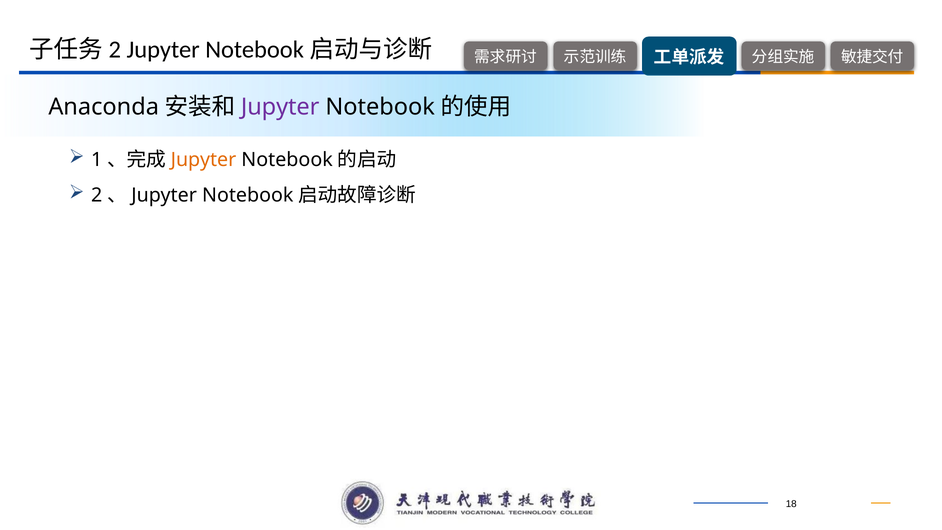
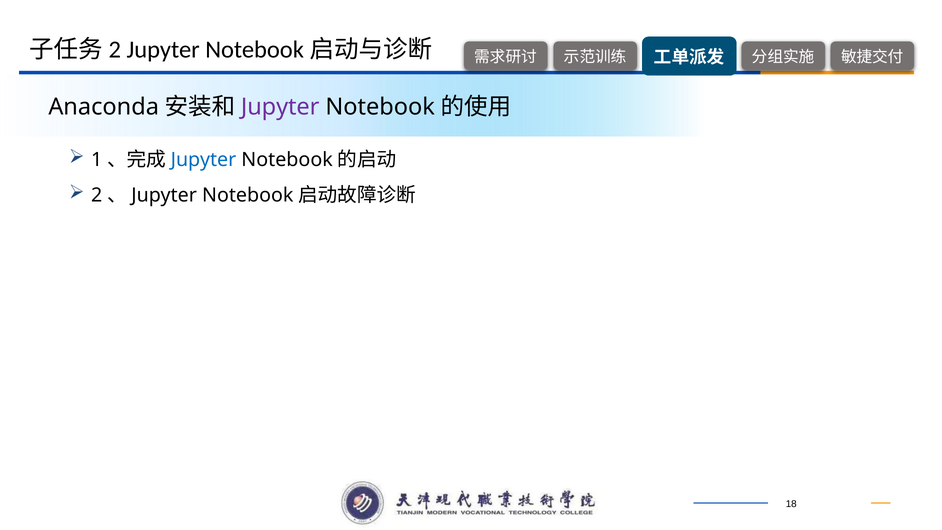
Jupyter colour: orange -> blue (203, 160)
